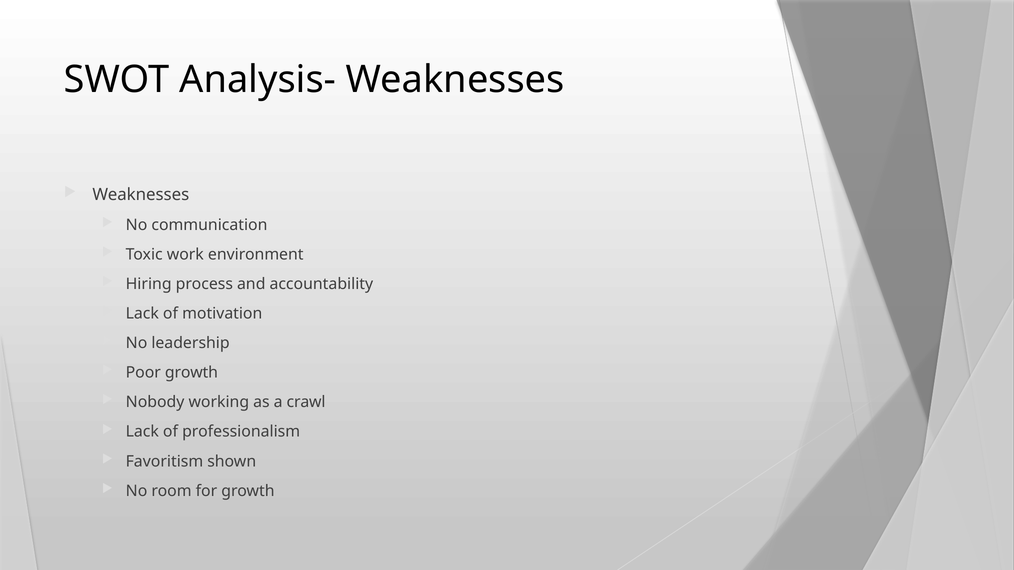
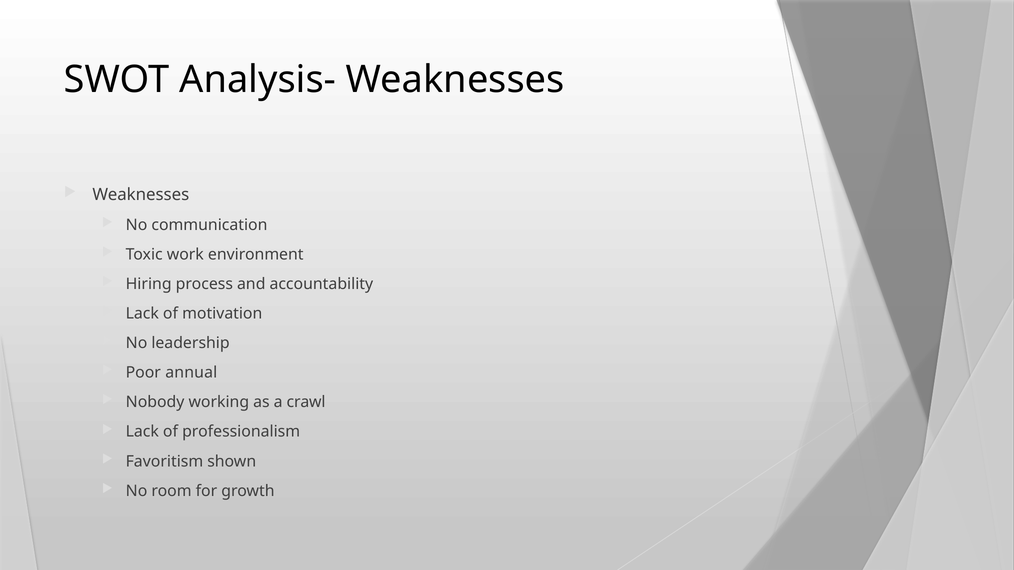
Poor growth: growth -> annual (191, 373)
